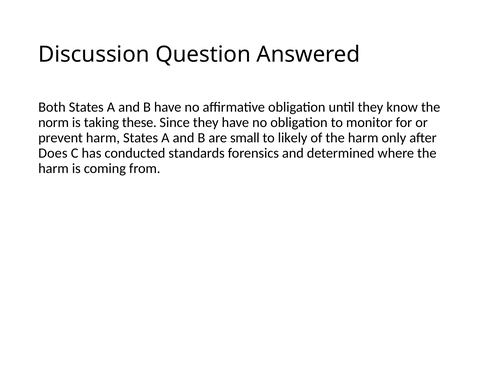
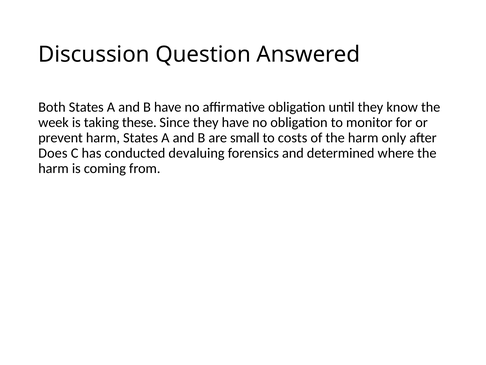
norm: norm -> week (54, 122)
likely: likely -> costs (293, 138)
standards: standards -> devaluing (197, 153)
